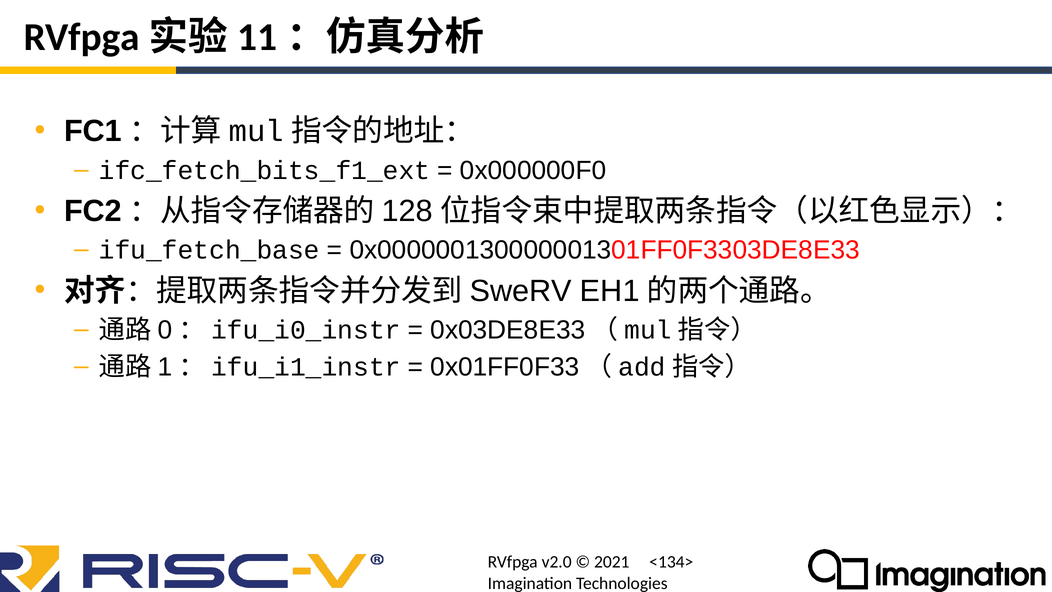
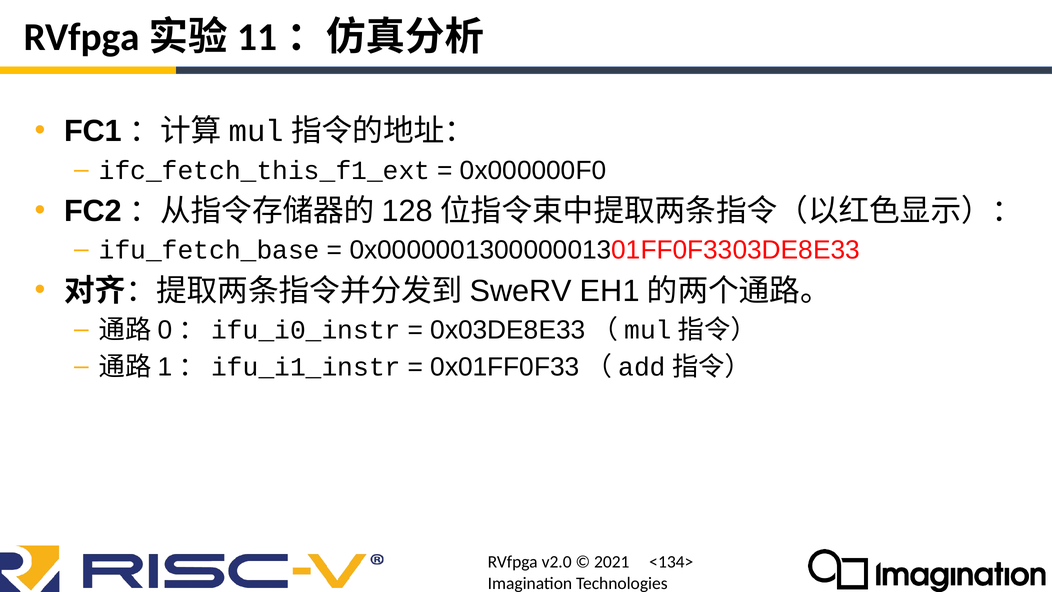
ifc_fetch_bits_f1_ext: ifc_fetch_bits_f1_ext -> ifc_fetch_this_f1_ext (264, 170)
